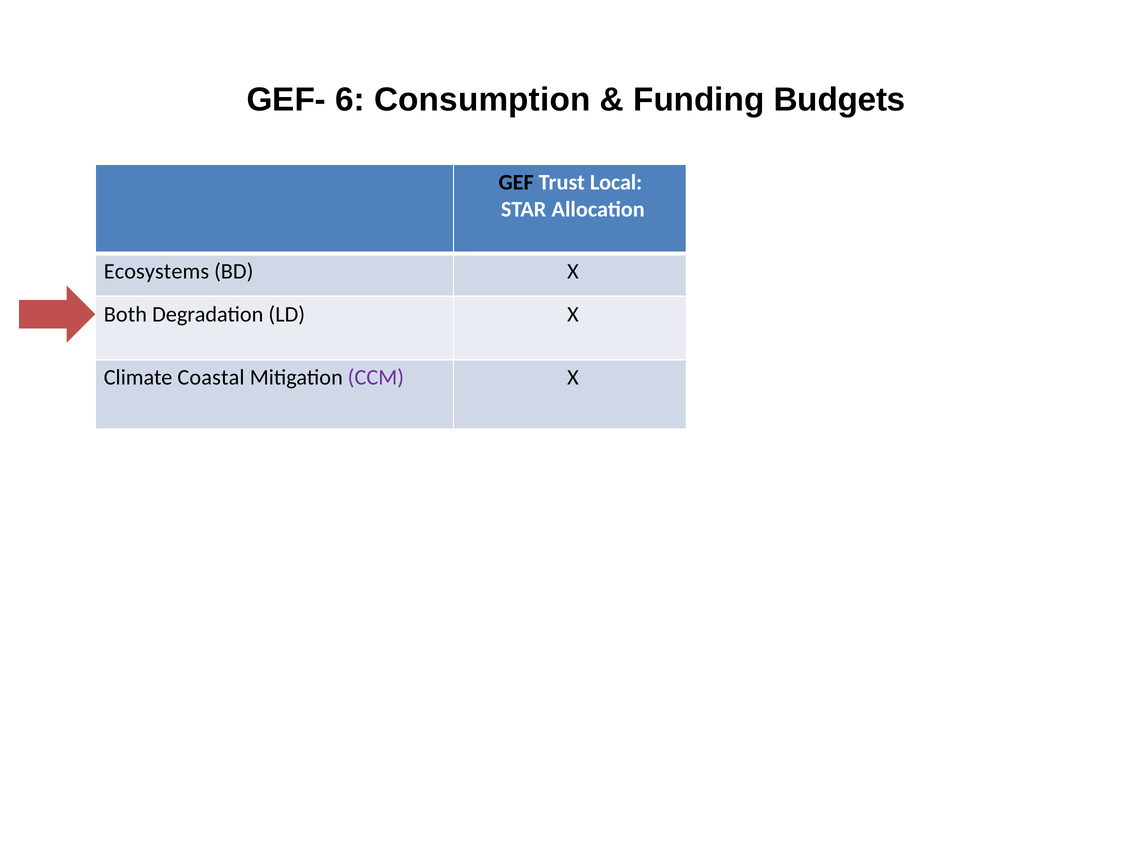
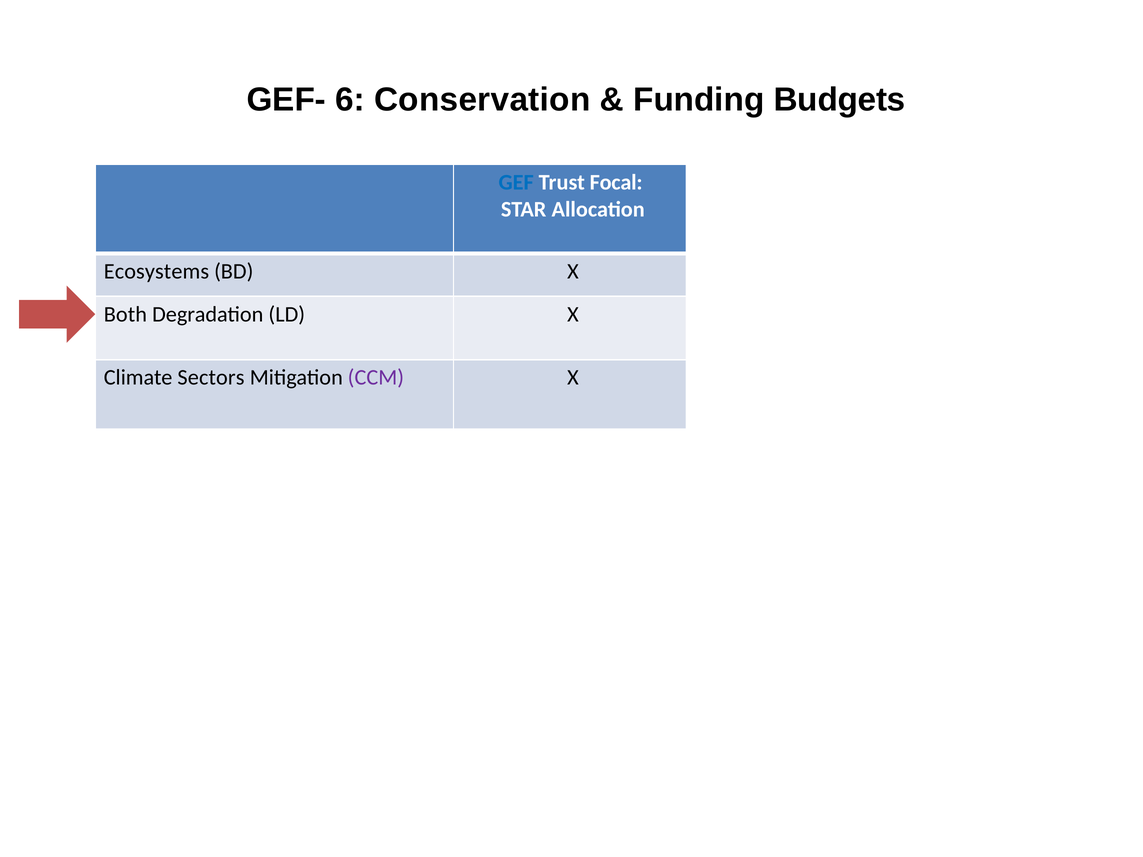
Consumption: Consumption -> Conservation (482, 100)
GEF colour: black -> blue (516, 182)
Local: Local -> Focal (616, 182)
Coastal: Coastal -> Sectors (211, 378)
